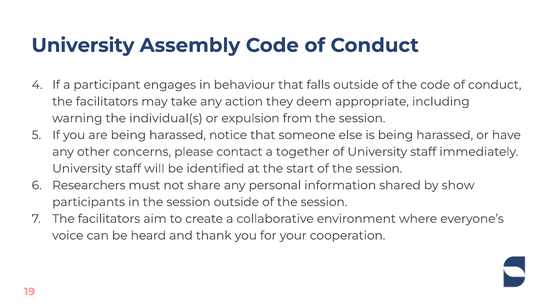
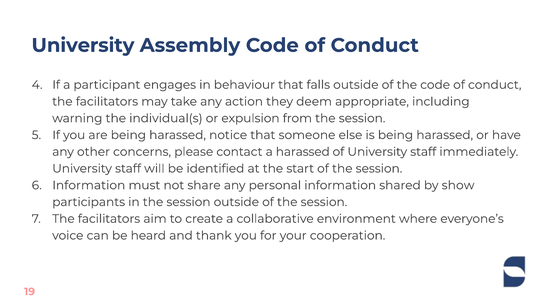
a together: together -> harassed (303, 152)
Researchers: Researchers -> Information (89, 185)
